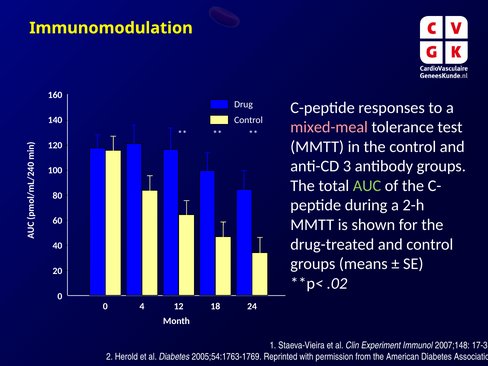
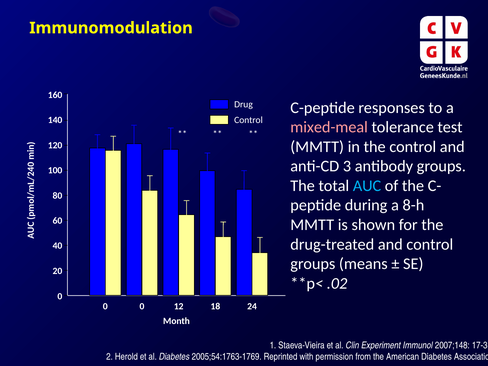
AUC colour: light green -> light blue (367, 186)
2-h: 2-h -> 8-h (413, 205)
4: 4 -> 0 (142, 306)
